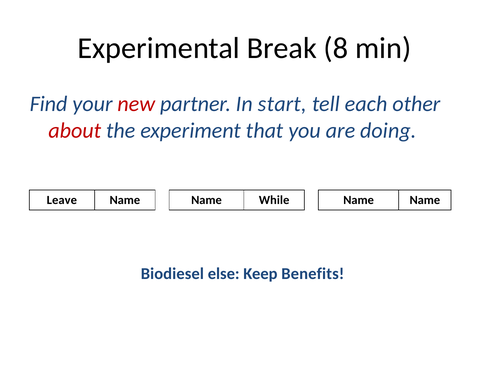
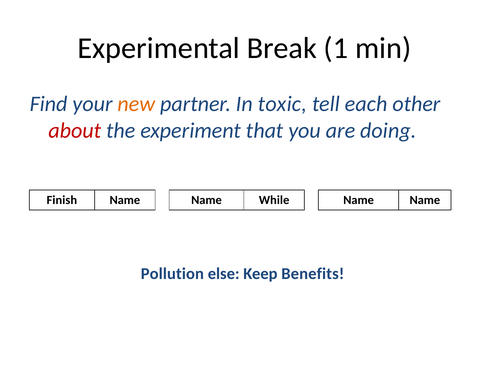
8: 8 -> 1 (336, 48)
new colour: red -> orange (136, 104)
start: start -> toxic (282, 104)
Leave: Leave -> Finish (62, 200)
Biodiesel: Biodiesel -> Pollution (172, 274)
